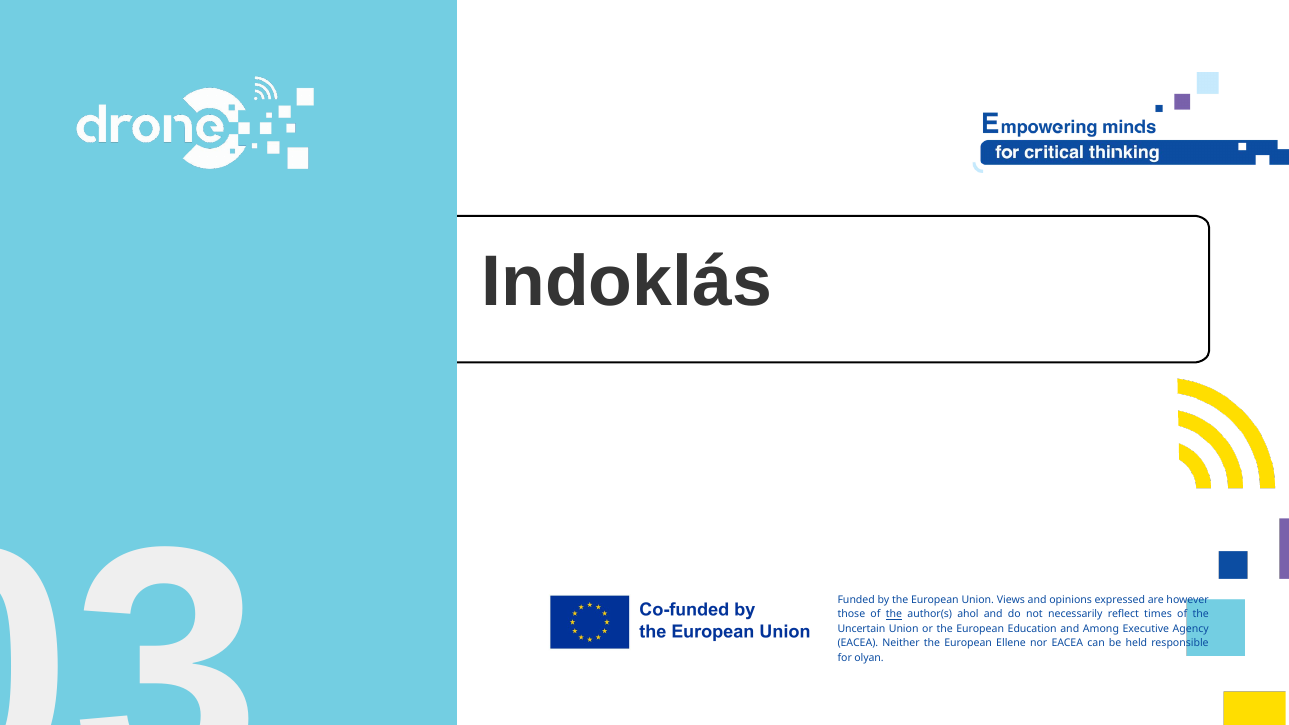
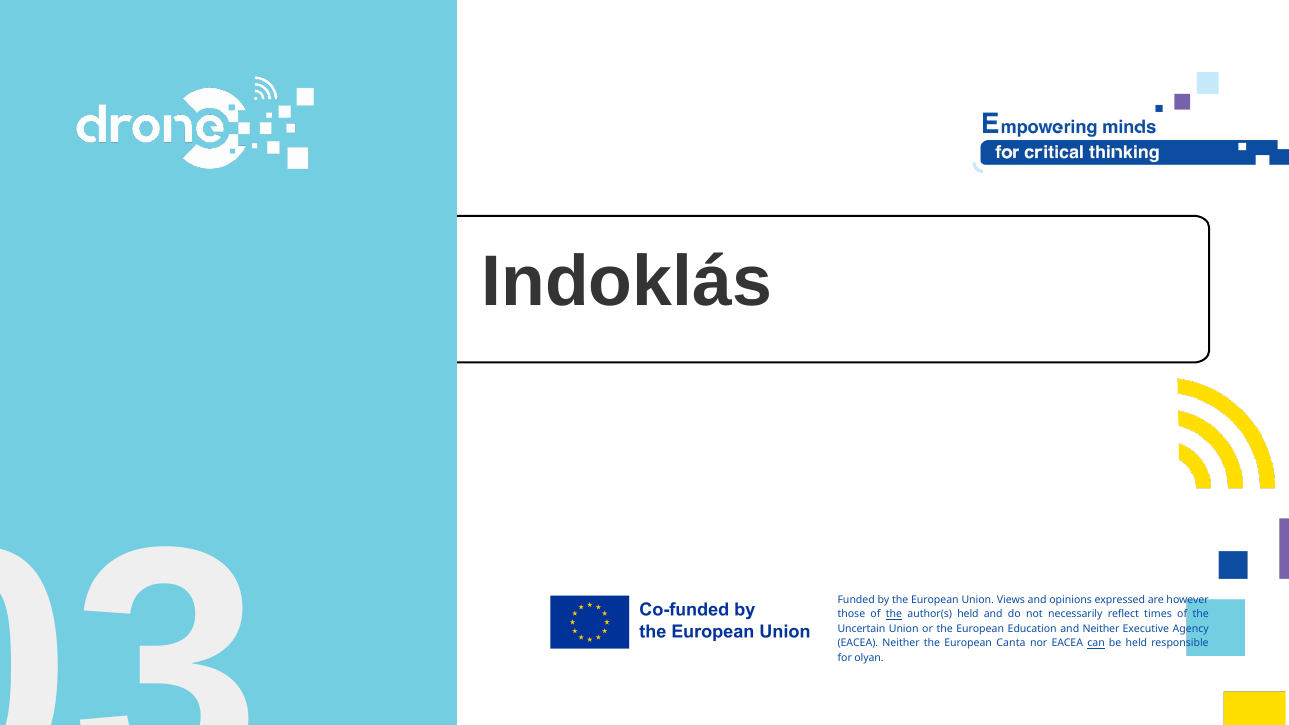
author(s ahol: ahol -> held (968, 614)
and Among: Among -> Neither (1101, 629)
Ellene: Ellene -> Canta (1011, 644)
can underline: none -> present (1096, 644)
